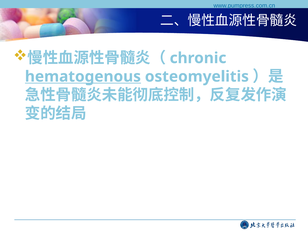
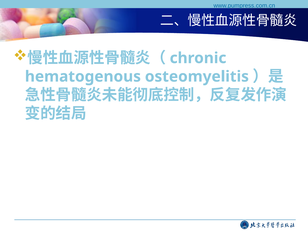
hematogenous underline: present -> none (83, 77)
